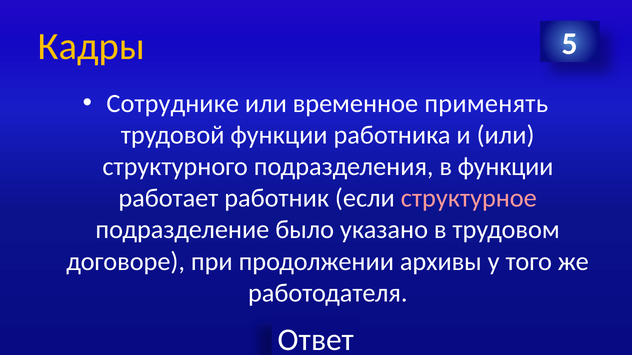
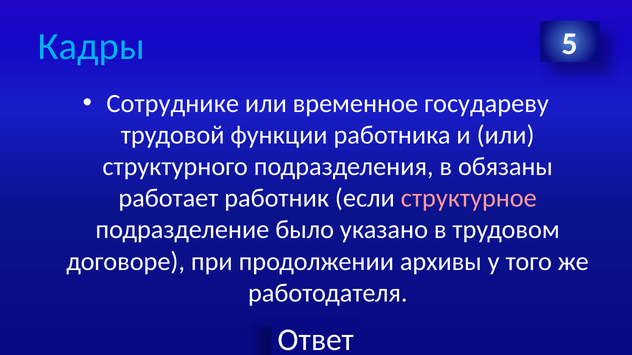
Кадры colour: yellow -> light blue (91, 47)
применять: применять -> государеву (486, 104)
в функции: функции -> обязаны (505, 167)
